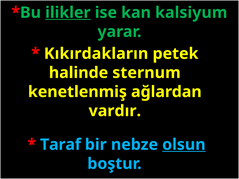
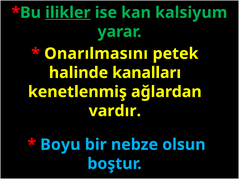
Kıkırdakların: Kıkırdakların -> Onarılmasını (96, 54)
sternum: sternum -> kanalları (147, 73)
Taraf: Taraf -> Boyu (60, 145)
olsun underline: present -> none (184, 145)
